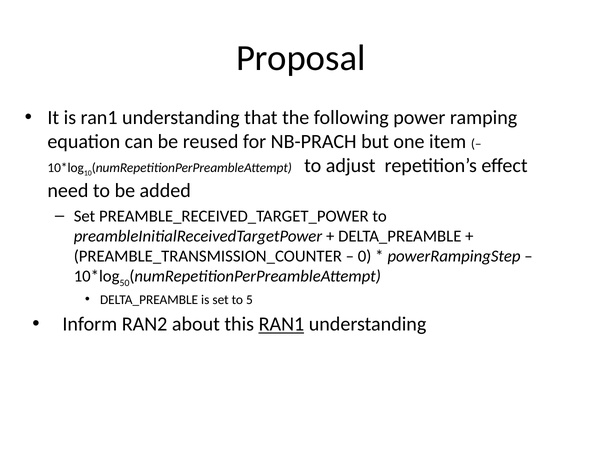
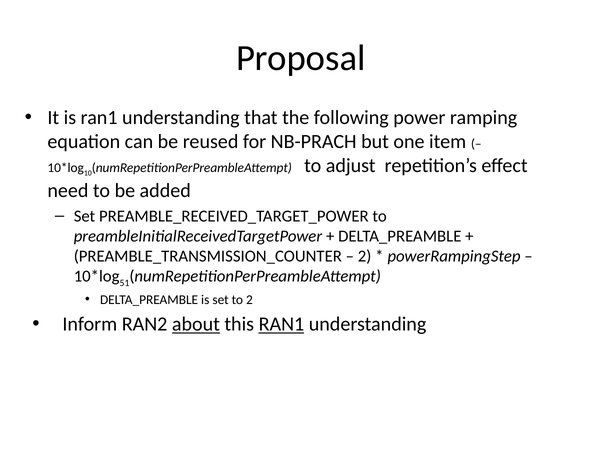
0: 0 -> 2 (365, 256)
50: 50 -> 51 (125, 283)
to 5: 5 -> 2 (249, 299)
about underline: none -> present (196, 324)
